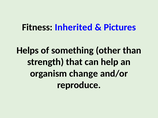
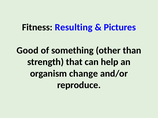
Inherited: Inherited -> Resulting (74, 27)
Helps: Helps -> Good (28, 51)
